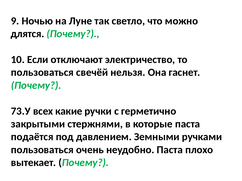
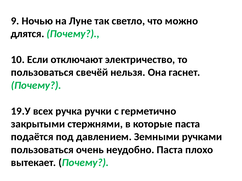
73.У: 73.У -> 19.У (21, 111)
какие: какие -> ручка (69, 111)
